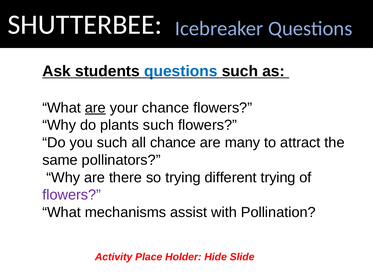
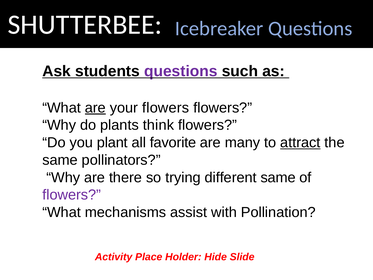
questions colour: blue -> purple (181, 71)
your chance: chance -> flowers (166, 108)
plants such: such -> think (158, 125)
you such: such -> plant (112, 143)
all chance: chance -> favorite (173, 143)
attract underline: none -> present (300, 143)
different trying: trying -> same (278, 177)
